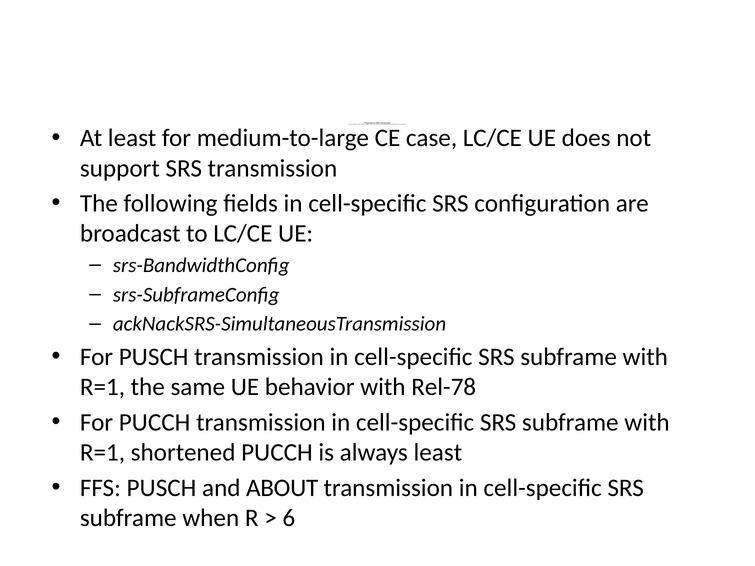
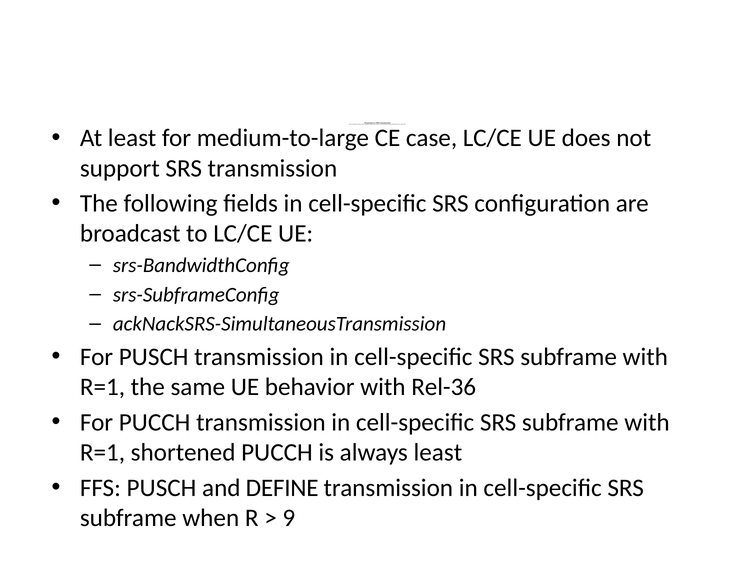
Rel-78: Rel-78 -> Rel-36 (444, 387)
ABOUT: ABOUT -> DEFINE (282, 488)
6: 6 -> 9 (289, 518)
